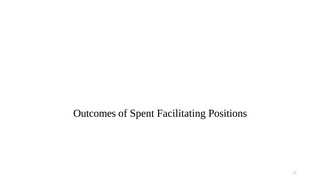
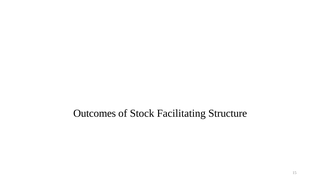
Spent: Spent -> Stock (142, 113)
Positions: Positions -> Structure (228, 113)
